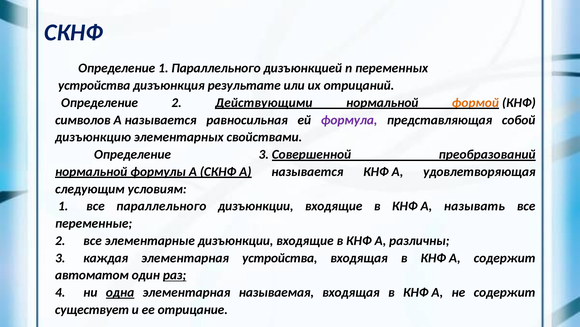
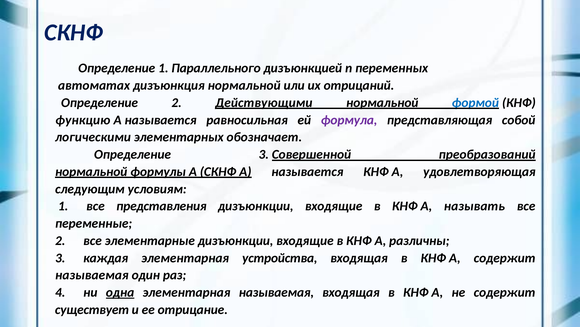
устройства: устройства -> автоматах (94, 85)
дизъюнкция результате: результате -> нормальной (244, 85)
формой colour: orange -> blue (475, 102)
символов: символов -> функцию (83, 120)
дизъюнкцию: дизъюнкцию -> логическими (93, 137)
свойствами: свойствами -> обозначает (264, 137)
все параллельного: параллельного -> представления (161, 206)
автоматом: автоматом -> называемая (92, 275)
раз underline: present -> none (175, 275)
